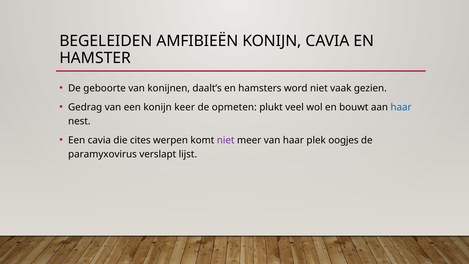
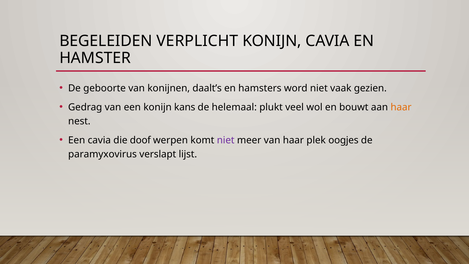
AMFIBIEËN: AMFIBIEËN -> VERPLICHT (197, 41)
keer: keer -> kans (185, 107)
opmeten: opmeten -> helemaal (234, 107)
haar colour: blue -> orange (401, 107)
cites: cites -> doof (140, 140)
